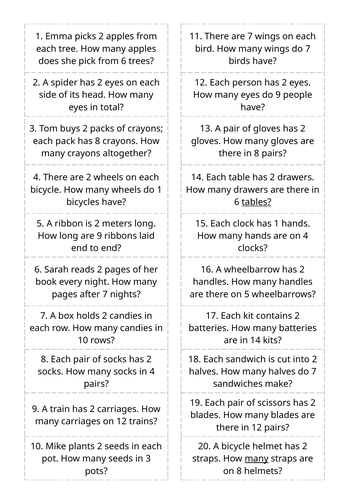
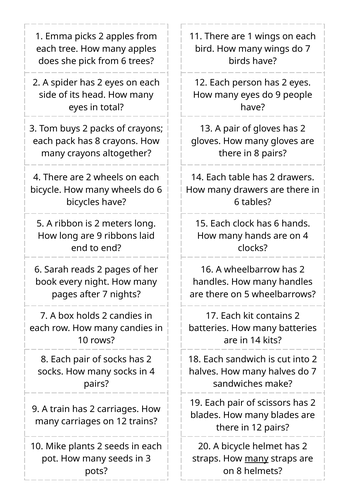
are 7: 7 -> 1 (250, 37)
do 1: 1 -> 6 (159, 190)
tables underline: present -> none (256, 202)
has 1: 1 -> 6 (277, 224)
